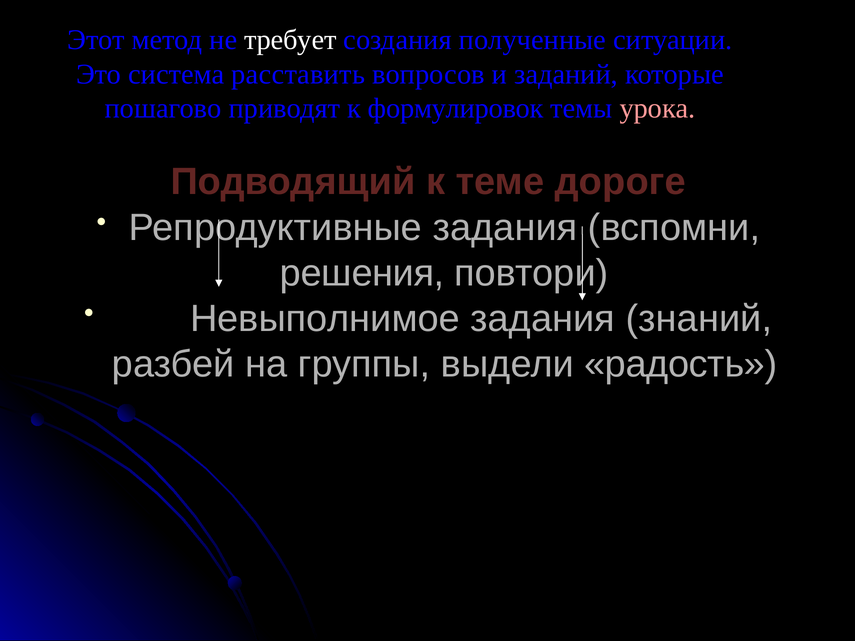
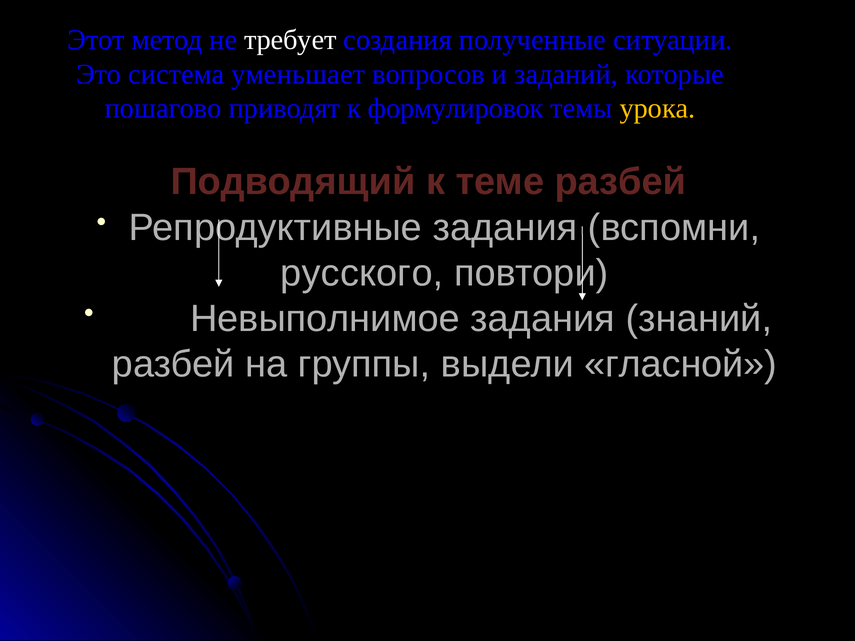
расставить: расставить -> уменьшает (298, 74)
урока colour: pink -> yellow (658, 108)
теме дороге: дороге -> разбей (620, 182)
решения: решения -> русского (362, 273)
радость: радость -> гласной (681, 364)
